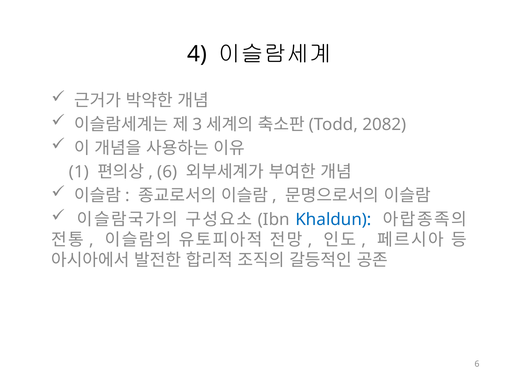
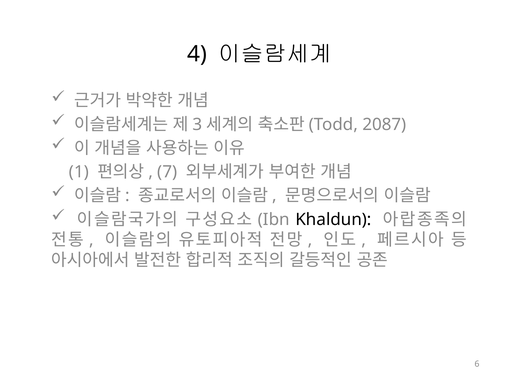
2082: 2082 -> 2087 (384, 125)
6: 6 -> 7 (167, 172)
Khaldun colour: blue -> black (333, 220)
